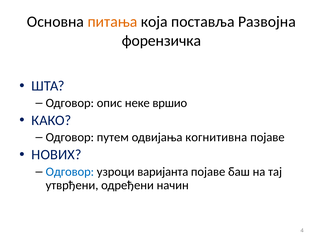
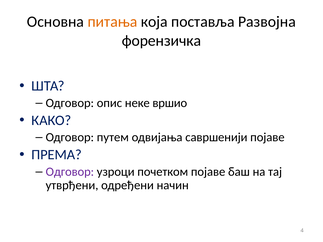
когнитивна: когнитивна -> савршенији (216, 137)
НОВИХ: НОВИХ -> ПРЕМА (57, 155)
Одговор colour: blue -> purple (70, 172)
варијанта: варијанта -> почетком (163, 172)
